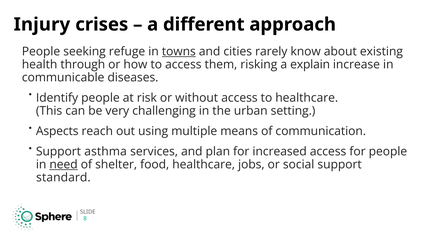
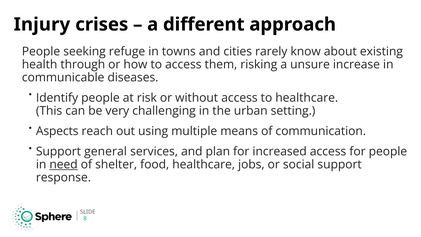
towns underline: present -> none (179, 51)
explain: explain -> unsure (310, 64)
asthma: asthma -> general (106, 151)
standard: standard -> response (63, 177)
